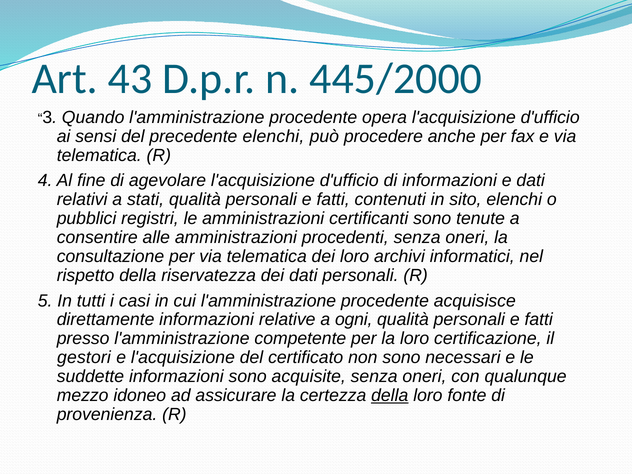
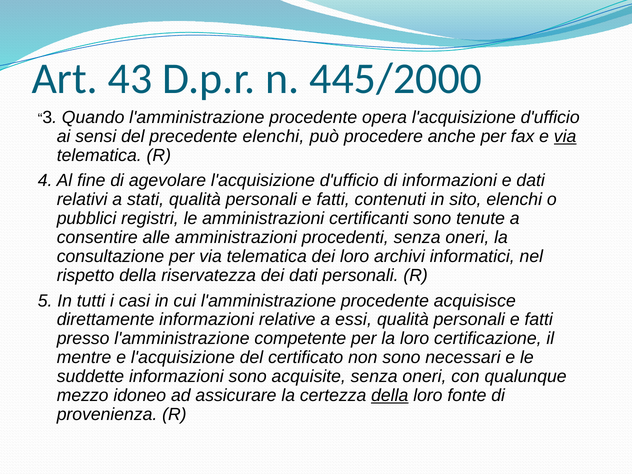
via underline: none -> present (565, 136)
ogni: ogni -> essi (354, 320)
gestori: gestori -> mentre (84, 358)
